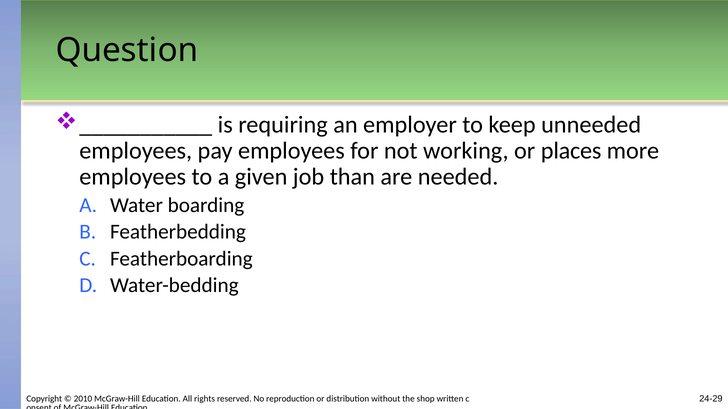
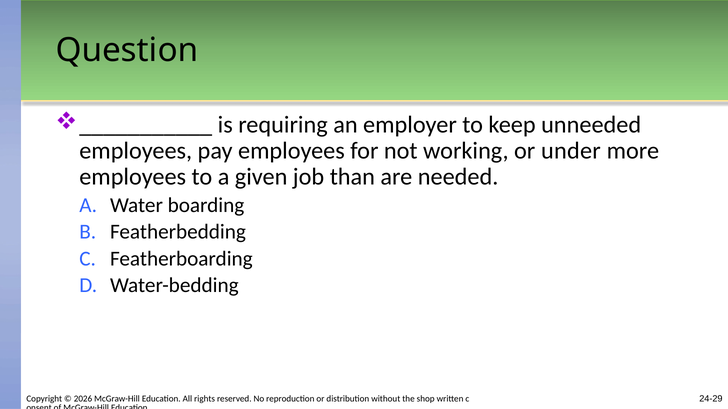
places: places -> under (571, 151)
2010: 2010 -> 2026 (83, 399)
